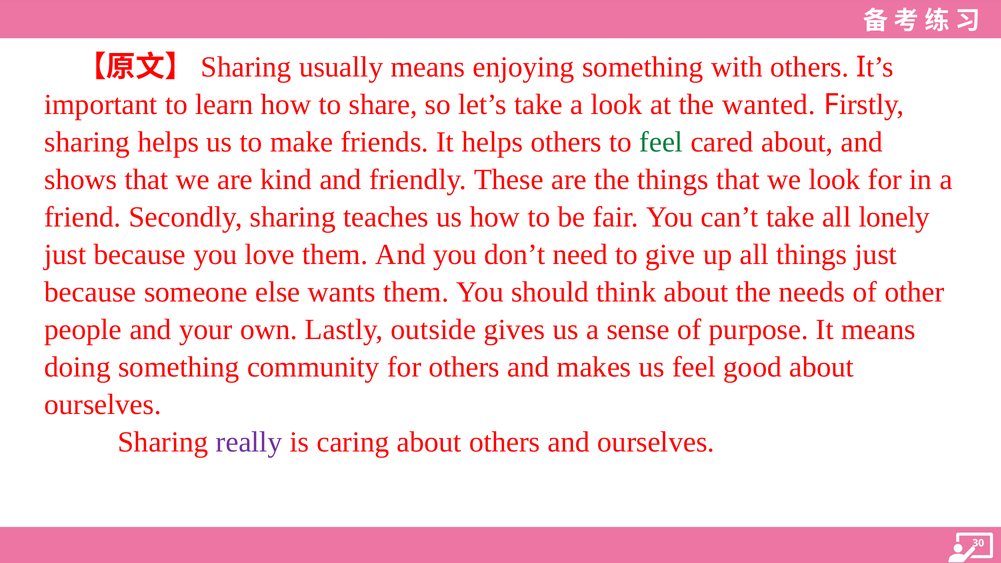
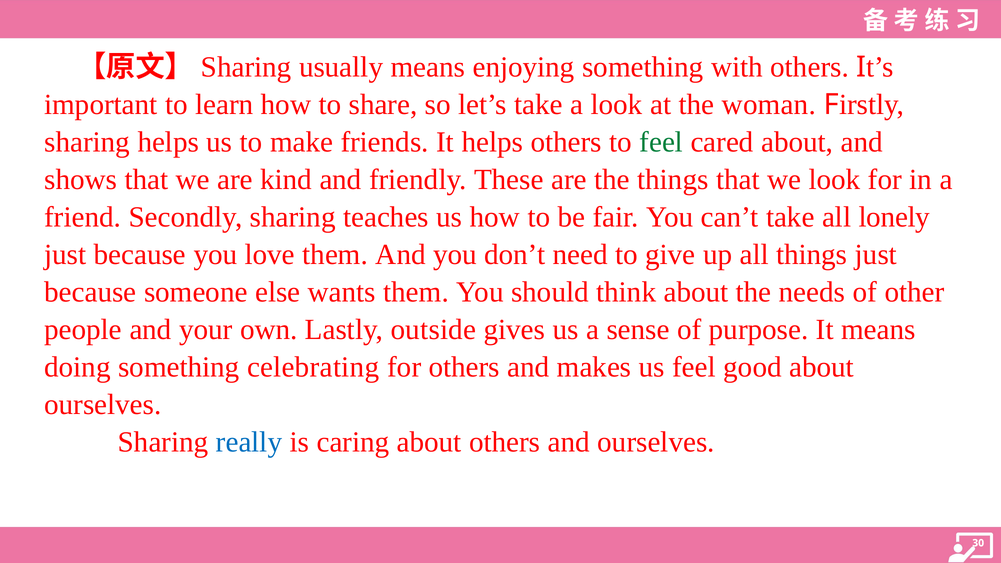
wanted: wanted -> woman (769, 105)
community: community -> celebrating (313, 367)
really colour: purple -> blue (249, 442)
